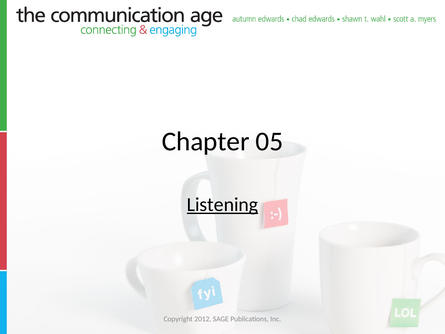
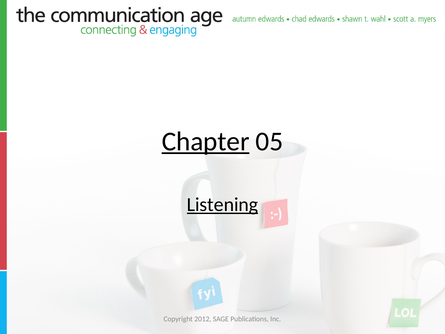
Chapter underline: none -> present (206, 141)
